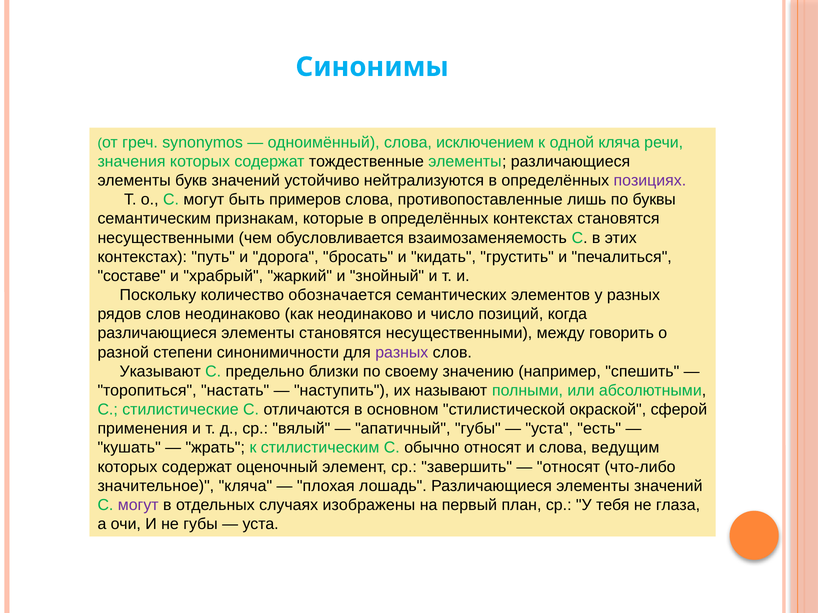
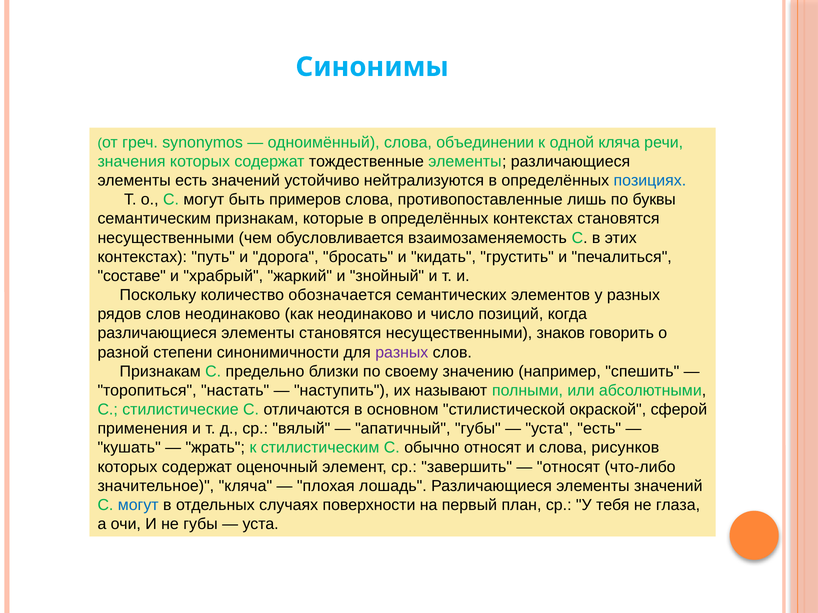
исключением: исключением -> объединении (485, 143)
элементы букв: букв -> есть (191, 181)
позициях colour: purple -> blue (650, 181)
между: между -> знаков (561, 333)
Указывают: Указывают -> Признакам (160, 372)
ведущим: ведущим -> рисунков (625, 448)
могут colour: purple -> blue (138, 505)
изображены: изображены -> поверхности (369, 505)
